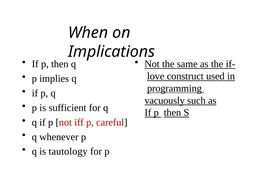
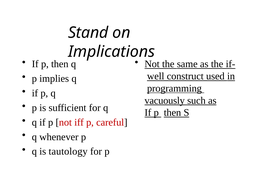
When: When -> Stand (88, 33)
love: love -> well (156, 76)
